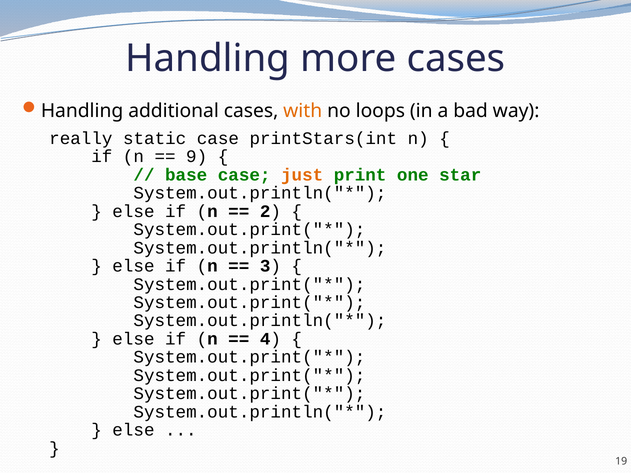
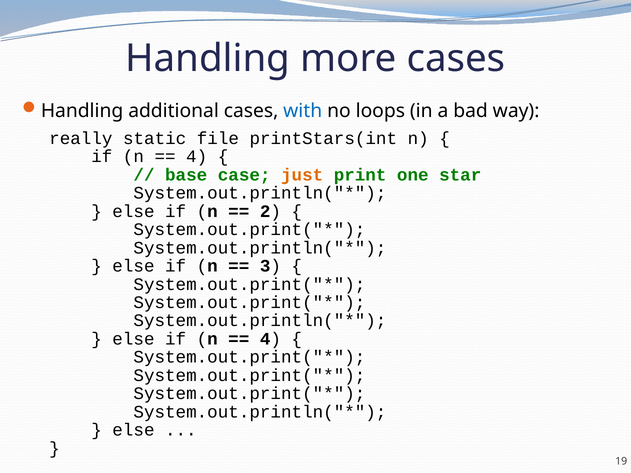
with colour: orange -> blue (303, 111)
static case: case -> file (218, 139)
9: 9 -> 4 (197, 157)
